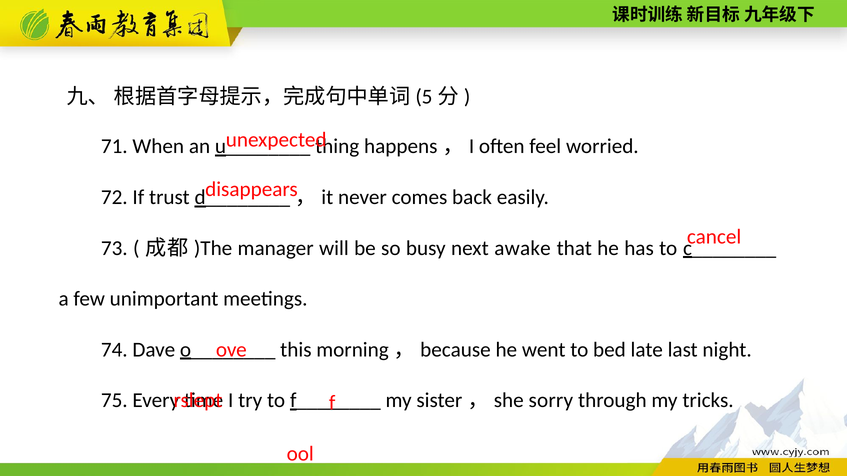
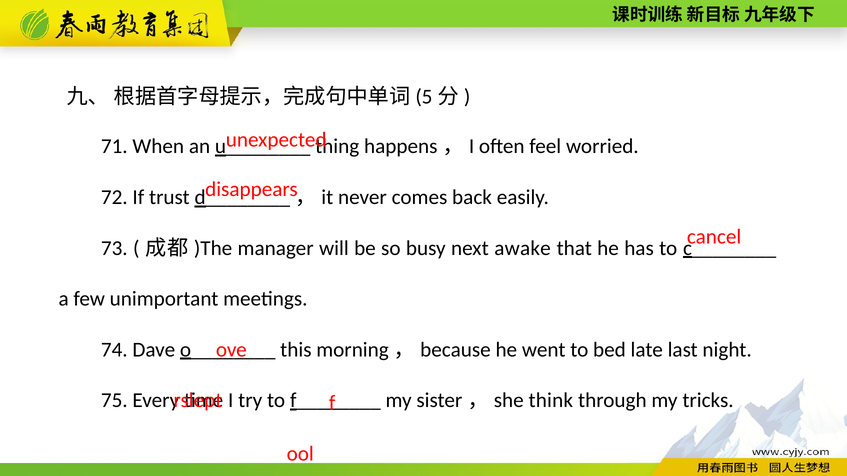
sorry: sorry -> think (551, 401)
